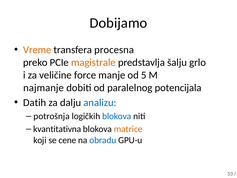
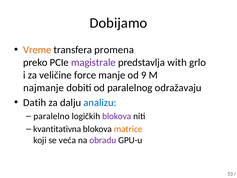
procesna: procesna -> promena (114, 50)
magistrale colour: orange -> purple (93, 62)
šalju: šalju -> with (177, 62)
5: 5 -> 9 (144, 75)
potencijala: potencijala -> odražavaju (178, 88)
potrošnja: potrošnja -> paralelno (52, 116)
blokova colour: blue -> purple (117, 116)
cene: cene -> veća (67, 140)
obradu colour: blue -> purple (103, 140)
